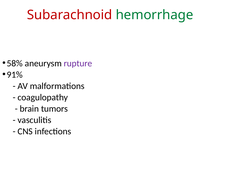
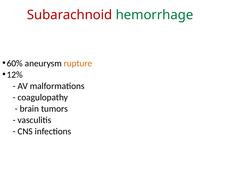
58%: 58% -> 60% (15, 63)
rupture colour: purple -> orange (78, 63)
91%: 91% -> 12% (15, 75)
